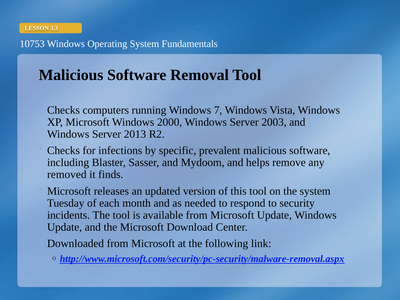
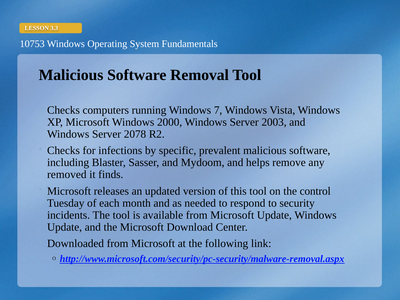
2013: 2013 -> 2078 (135, 134)
the system: system -> control (315, 191)
